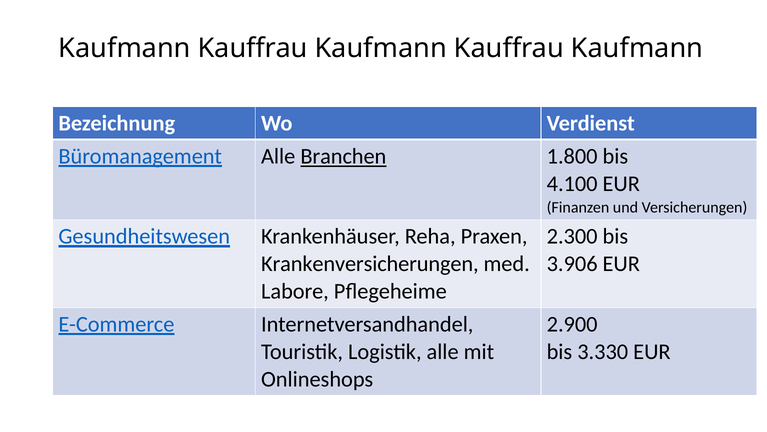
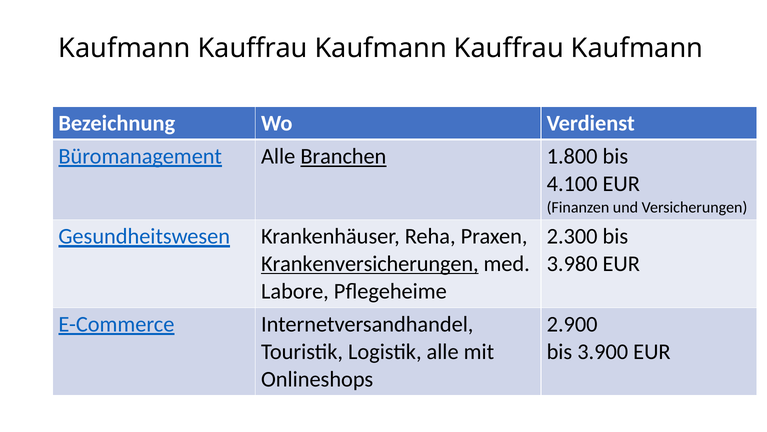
Krankenversicherungen underline: none -> present (370, 264)
3.906: 3.906 -> 3.980 (572, 264)
3.330: 3.330 -> 3.900 (603, 351)
